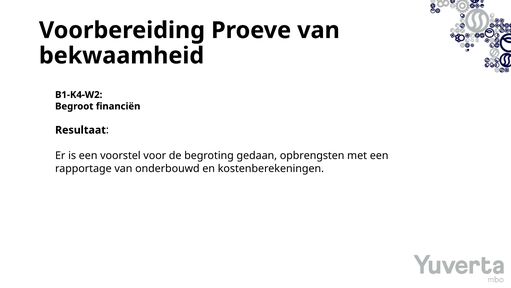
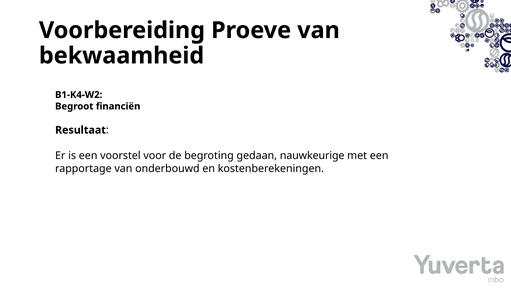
opbrengsten: opbrengsten -> nauwkeurige (312, 155)
